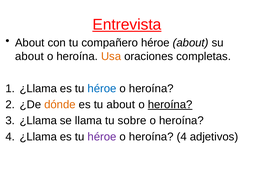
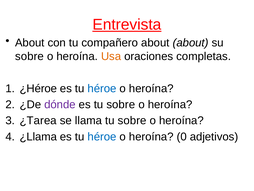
compañero héroe: héroe -> about (155, 43)
about: about -> sobre (29, 56)
¿Llama: ¿Llama -> ¿Héroe (38, 88)
dónde colour: orange -> purple (60, 104)
es tu about: about -> sobre (121, 104)
heroína underline: present -> none (170, 104)
¿Llama: ¿Llama -> ¿Tarea (38, 120)
héroe colour: purple -> blue (102, 136)
4: 4 -> 0 (182, 136)
